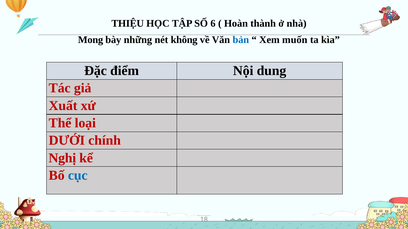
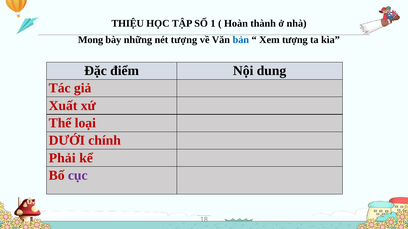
6: 6 -> 1 (213, 23)
nét không: không -> tượng (184, 40)
Xem muốn: muốn -> tượng (295, 40)
Nghị: Nghị -> Phải (62, 158)
cục colour: blue -> purple (78, 176)
